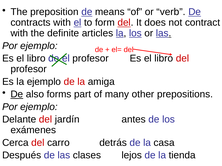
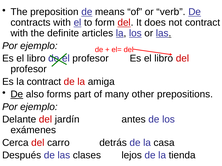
la ejemplo: ejemplo -> contract (44, 82)
